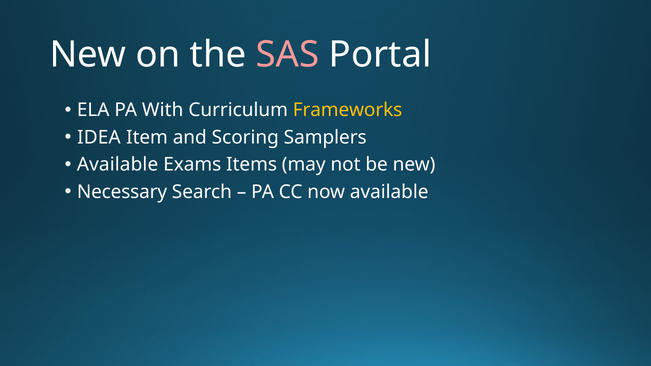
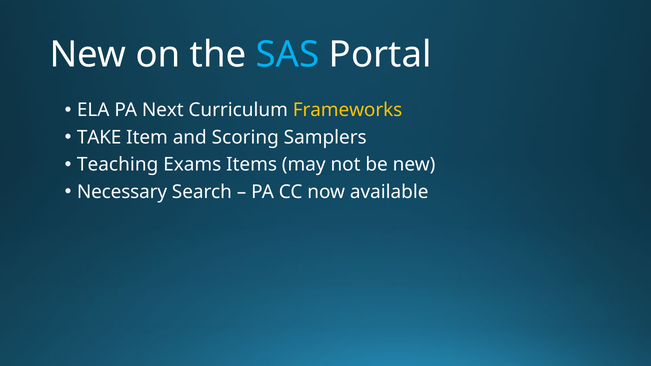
SAS colour: pink -> light blue (288, 55)
With: With -> Next (163, 110)
IDEA: IDEA -> TAKE (99, 137)
Available: Available -> Teaching (118, 165)
